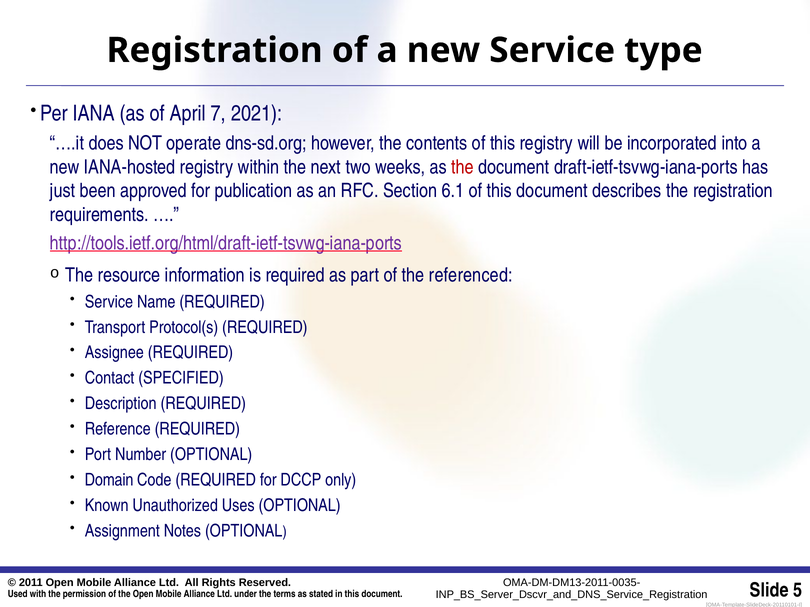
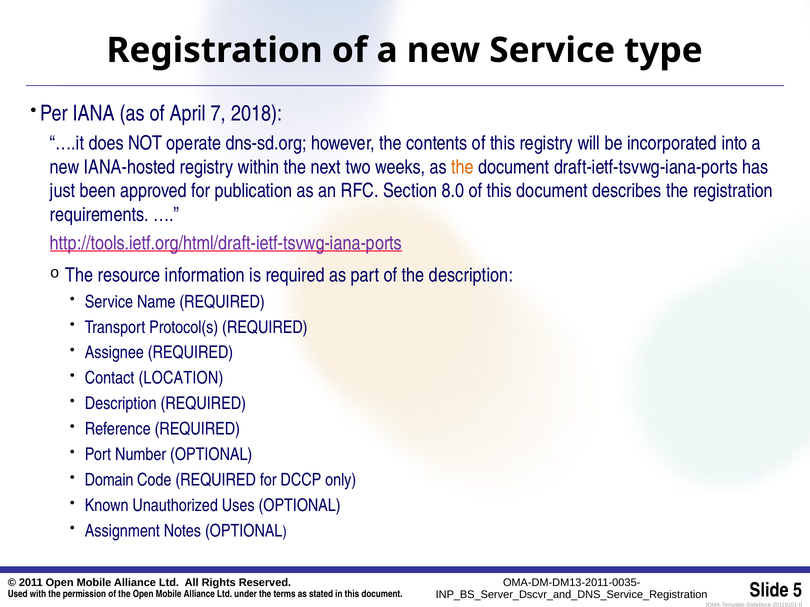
2021: 2021 -> 2018 (257, 114)
the colour: red -> orange (463, 167)
6.1: 6.1 -> 8.0 (453, 191)
the referenced: referenced -> description (471, 275)
SPECIFIED: SPECIFIED -> LOCATION (181, 379)
